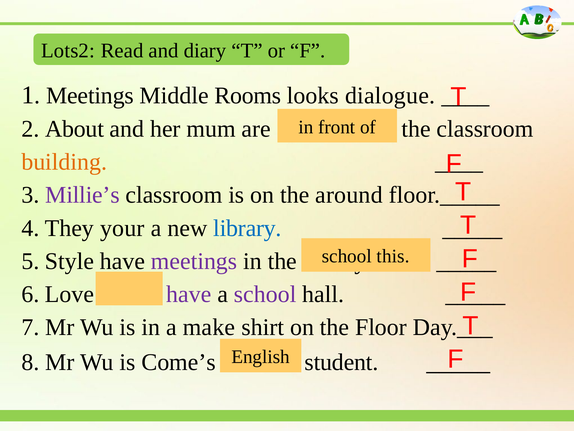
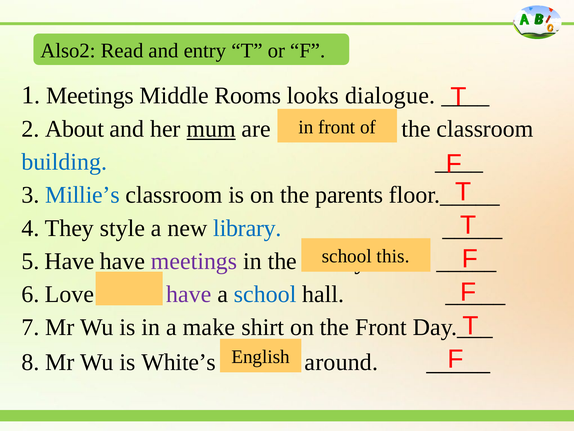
Lots2: Lots2 -> Also2 (68, 51)
diary: diary -> entry (205, 51)
mum underline: none -> present (211, 129)
building colour: orange -> blue (64, 162)
Millie’s colour: purple -> blue (83, 195)
around: around -> parents (349, 195)
your: your -> style (122, 228)
5 Style: Style -> Have (70, 261)
school colour: purple -> blue (265, 294)
the Floor: Floor -> Front (381, 327)
Come’s: Come’s -> White’s (179, 362)
student: student -> around (341, 362)
